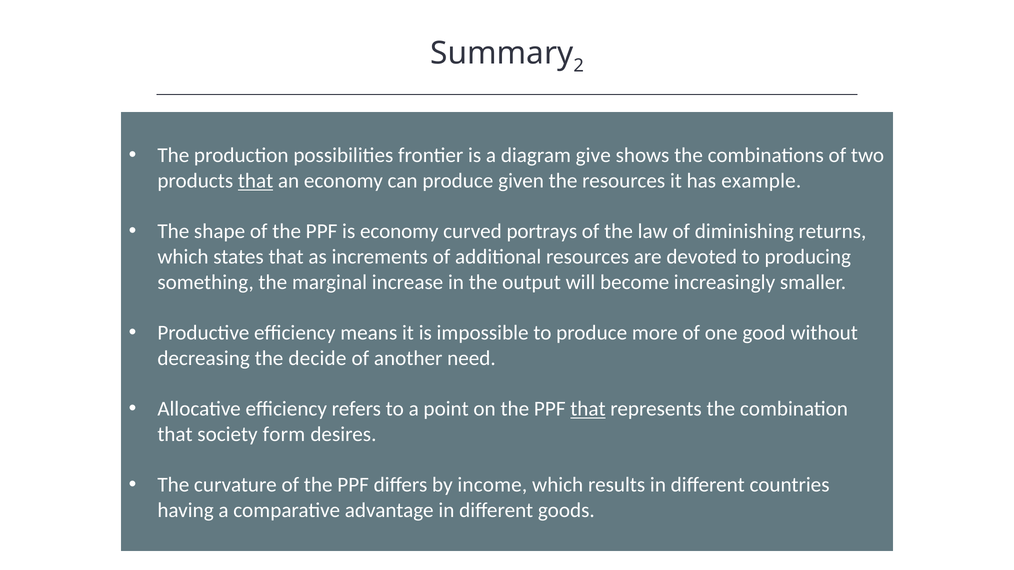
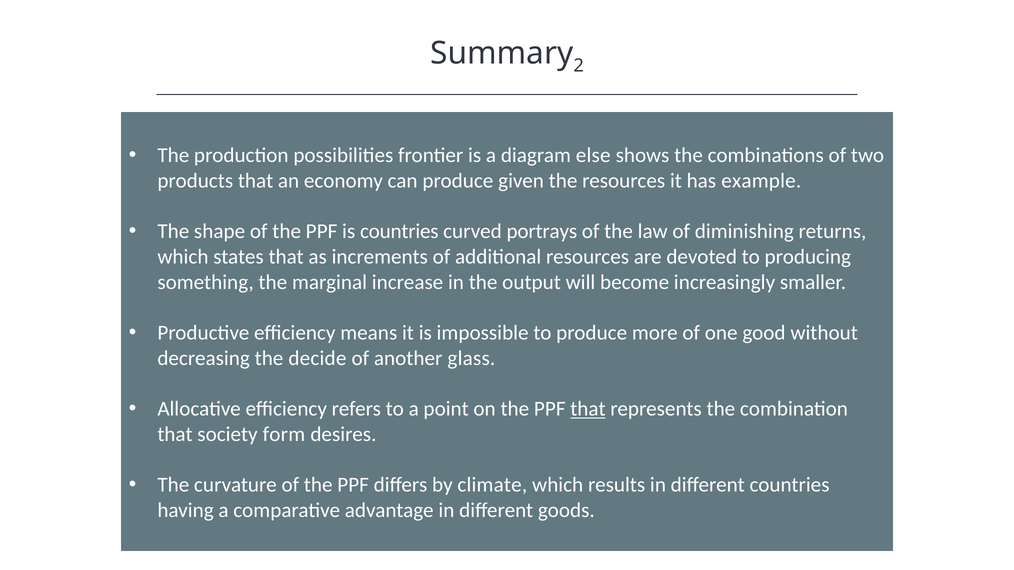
give: give -> else (593, 156)
that underline: present -> none (256, 181)
is economy: economy -> countries (399, 232)
need: need -> glass (471, 358)
income: income -> climate (492, 485)
